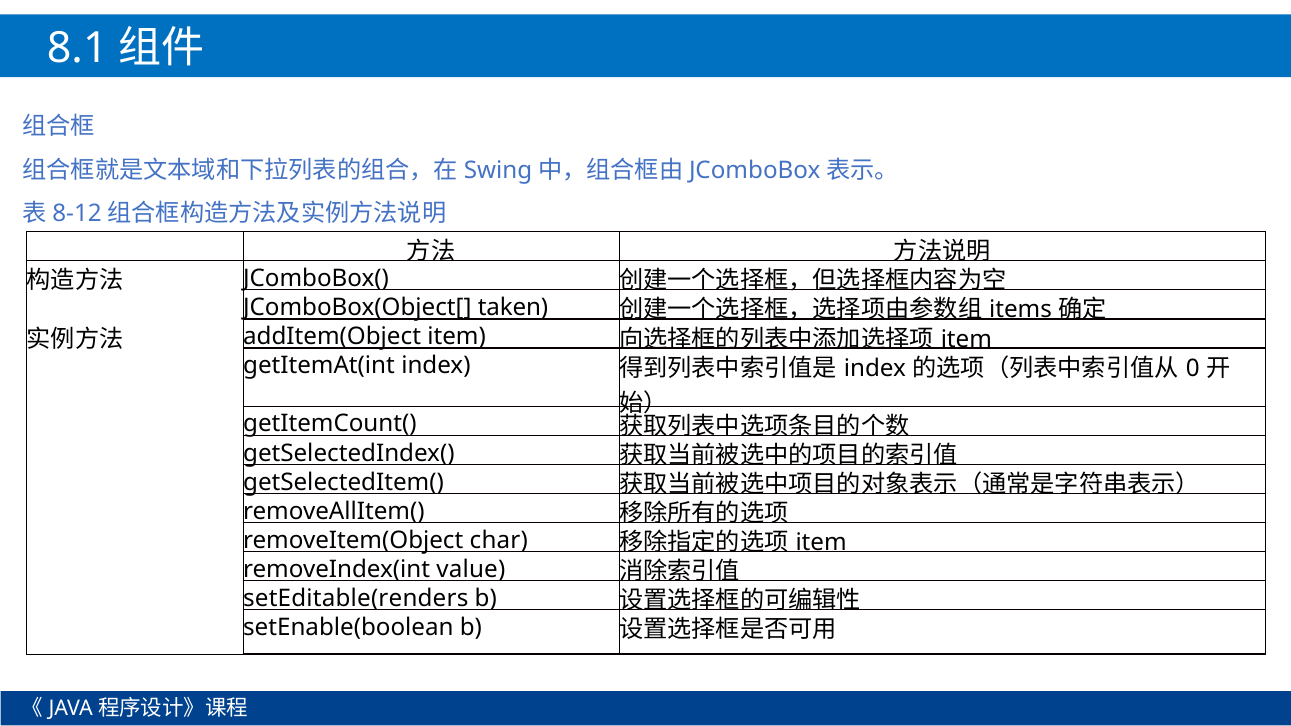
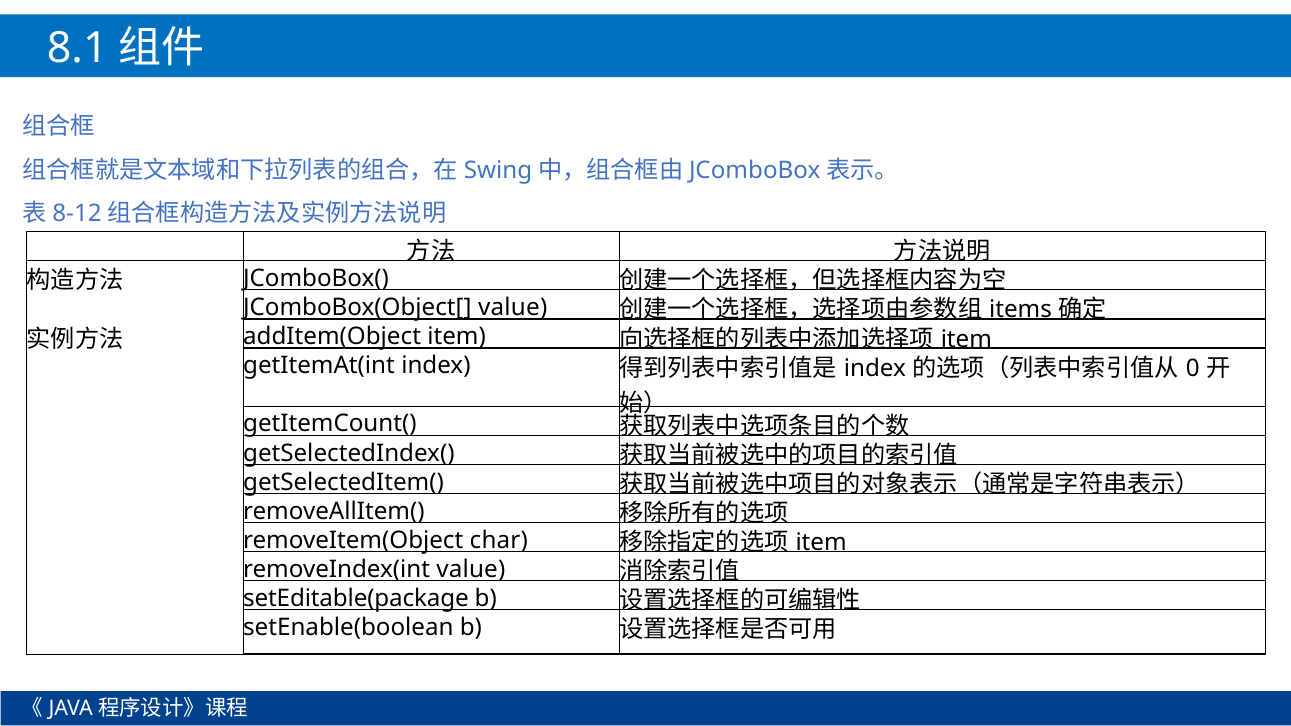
JComboBox(Object[ taken: taken -> value (513, 308)
setEditable(renders: setEditable(renders -> setEditable(package (356, 599)
